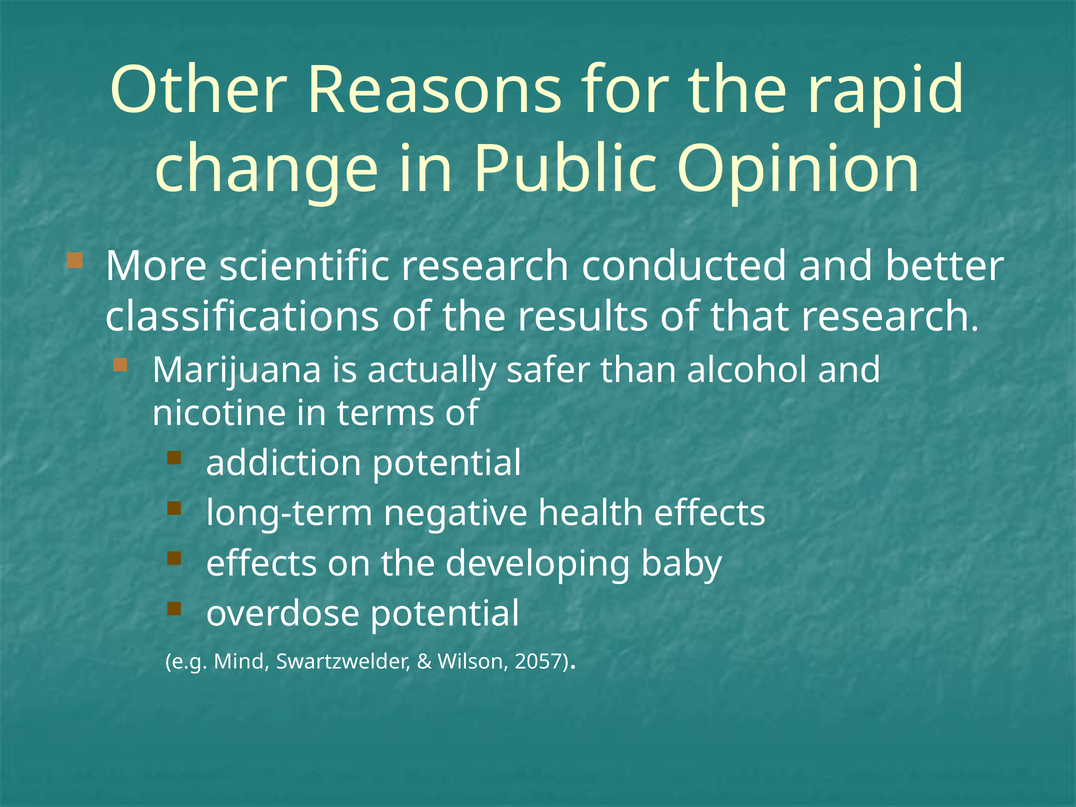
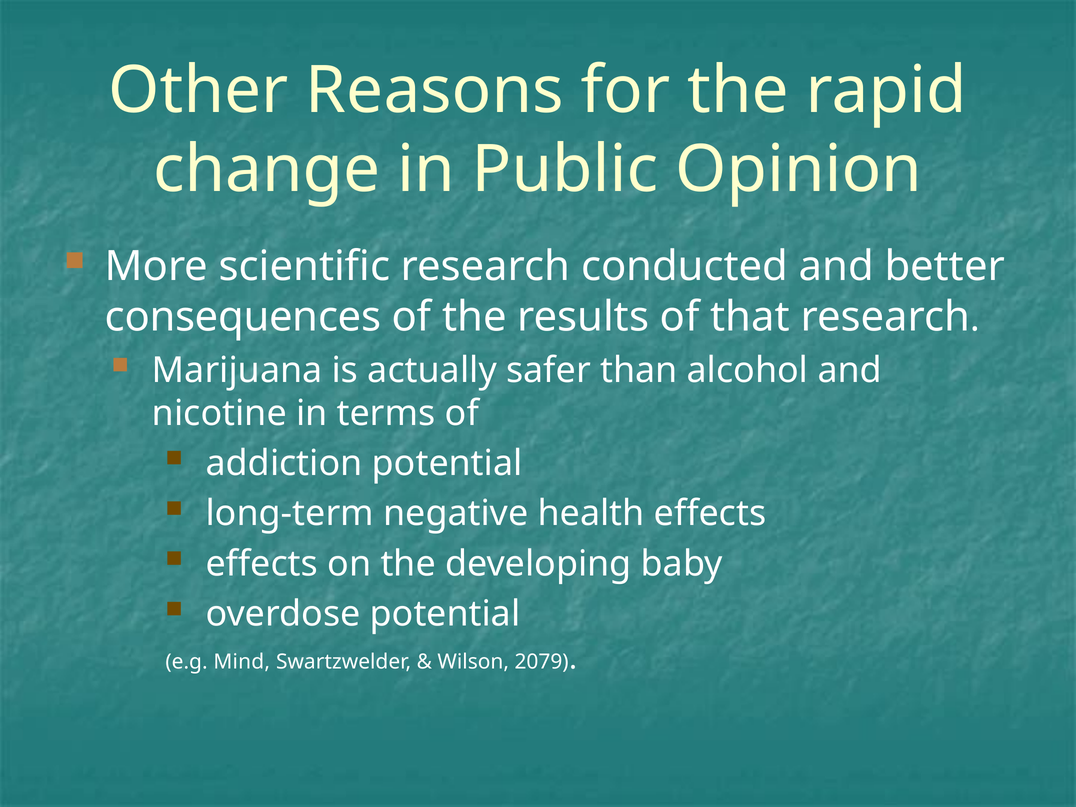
classifications: classifications -> consequences (243, 317)
2057: 2057 -> 2079 (542, 662)
